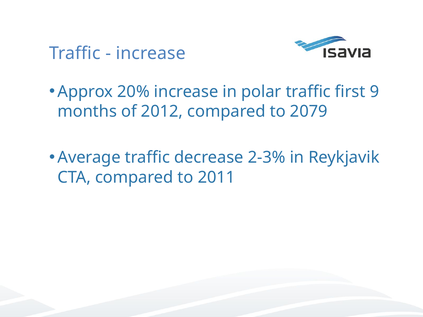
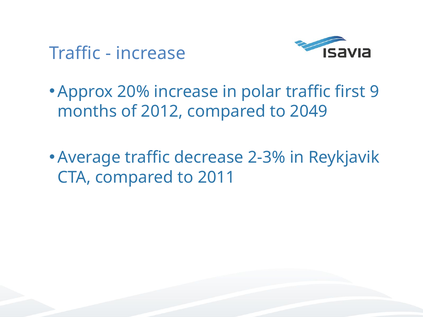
2079: 2079 -> 2049 (309, 112)
